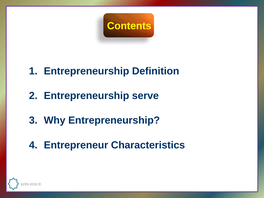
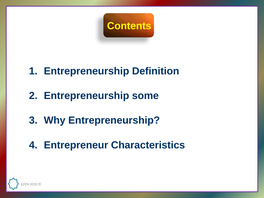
serve: serve -> some (145, 96)
